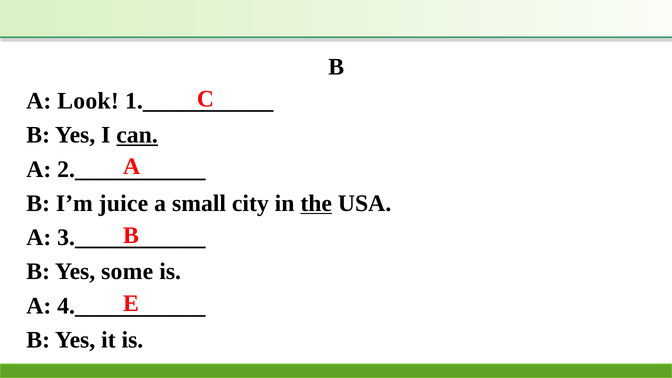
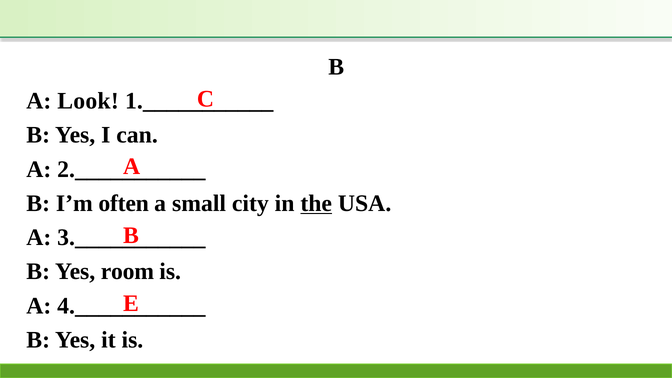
can underline: present -> none (137, 135)
juice: juice -> often (124, 203)
some: some -> room (127, 272)
